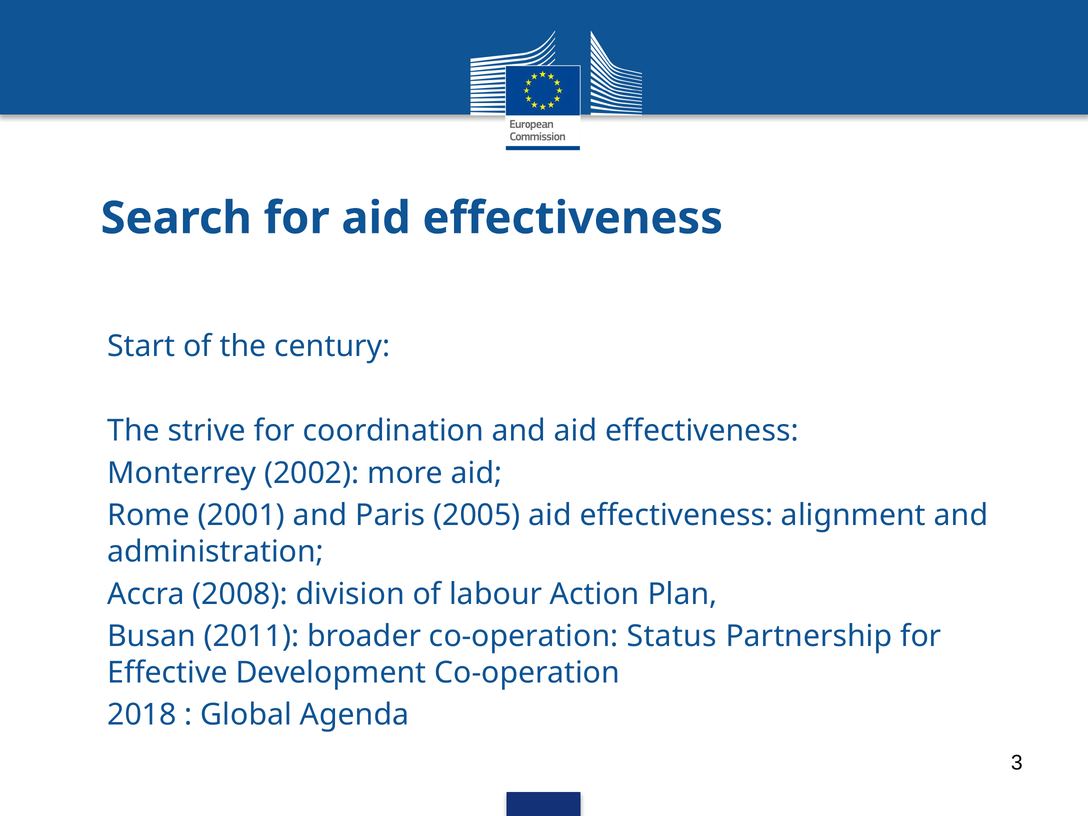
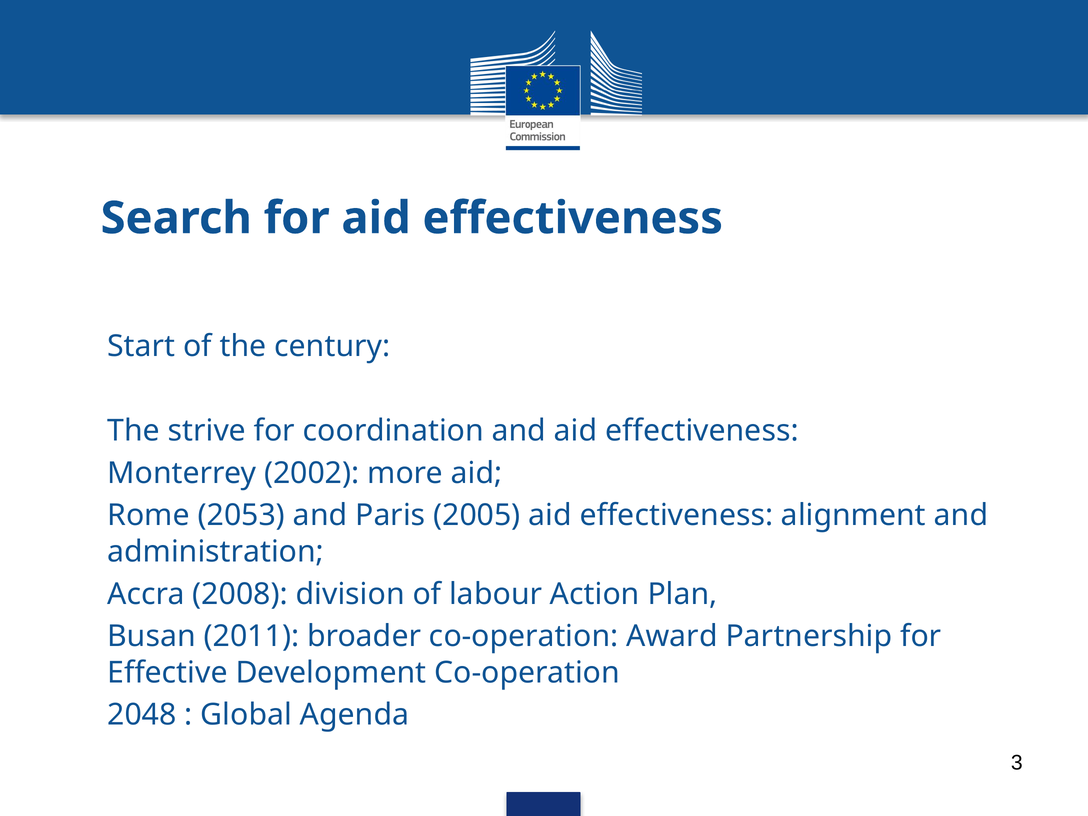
2001: 2001 -> 2053 (241, 515)
Status: Status -> Award (672, 636)
2018: 2018 -> 2048 (142, 715)
